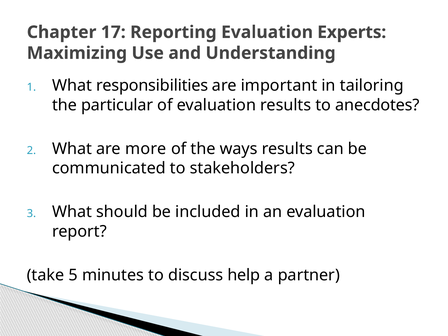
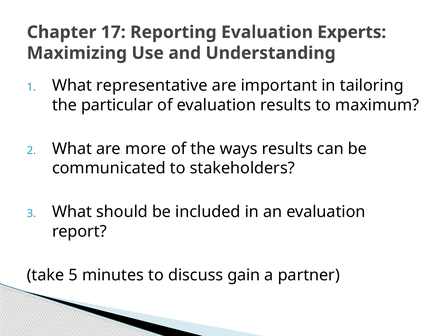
responsibilities: responsibilities -> representative (152, 86)
anecdotes: anecdotes -> maximum (377, 105)
help: help -> gain (244, 275)
